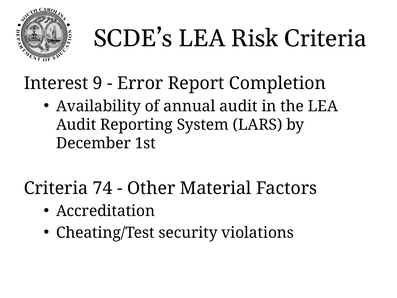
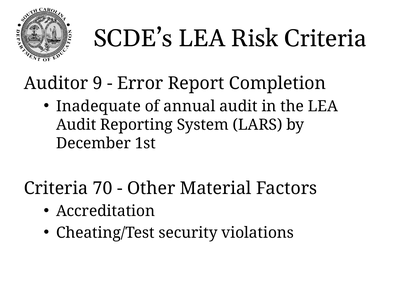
Interest: Interest -> Auditor (56, 83)
Availability: Availability -> Inadequate (98, 106)
74: 74 -> 70 (103, 188)
